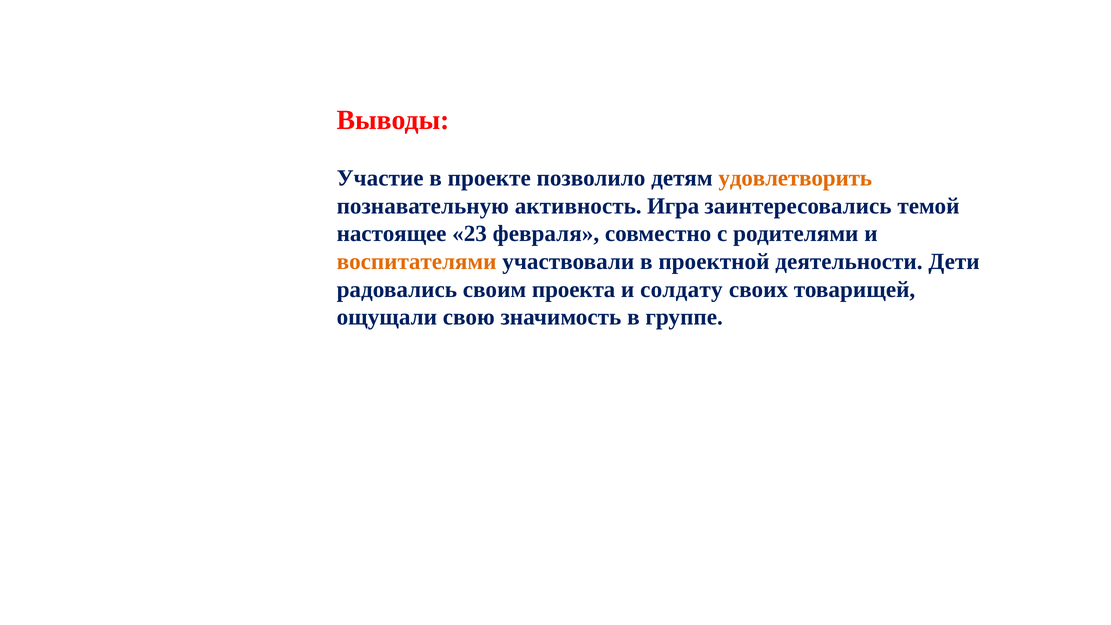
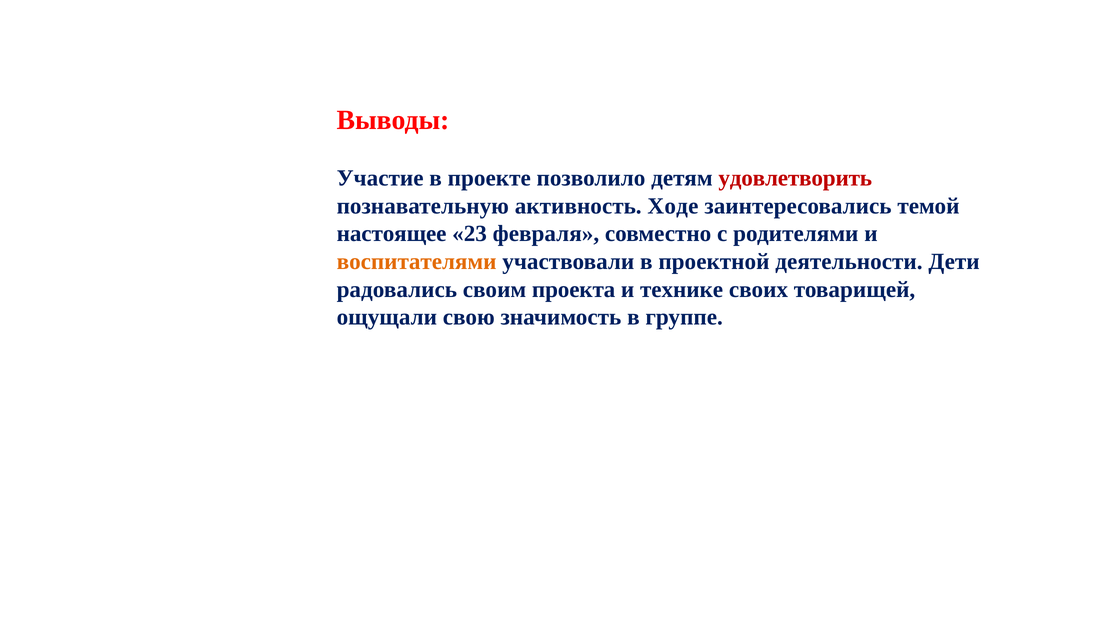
удовлетворить colour: orange -> red (795, 178)
Игра: Игра -> Ходе (673, 206)
солдату: солдату -> технике (682, 289)
